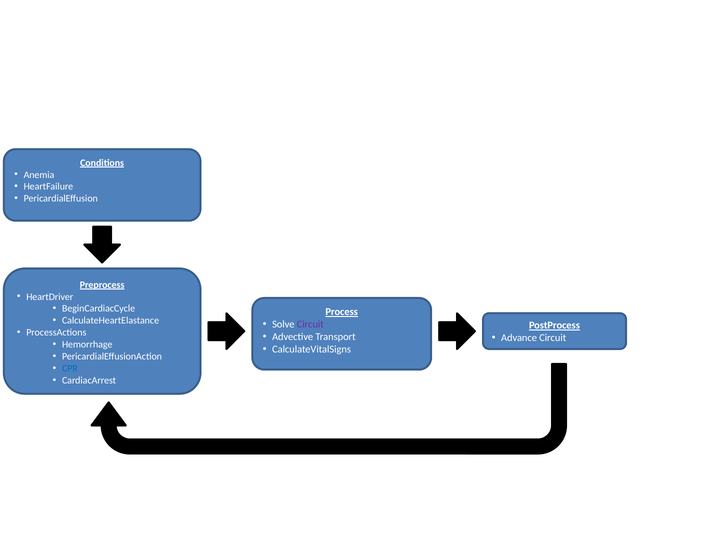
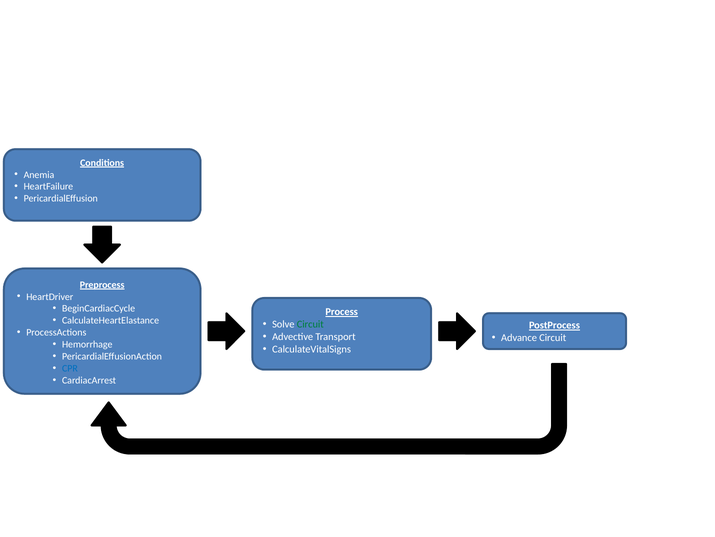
Circuit colour: purple -> green (310, 324)
